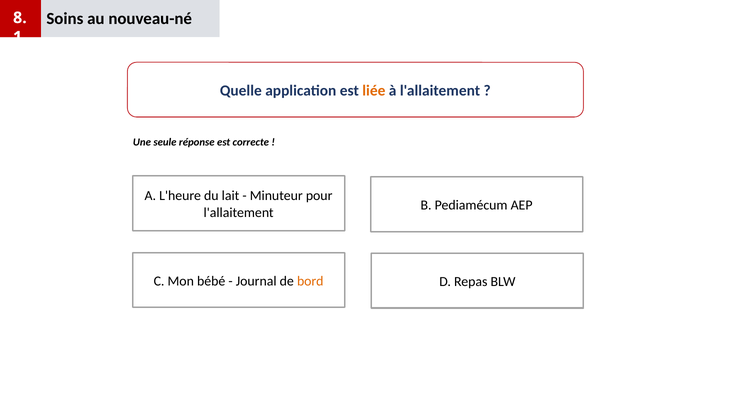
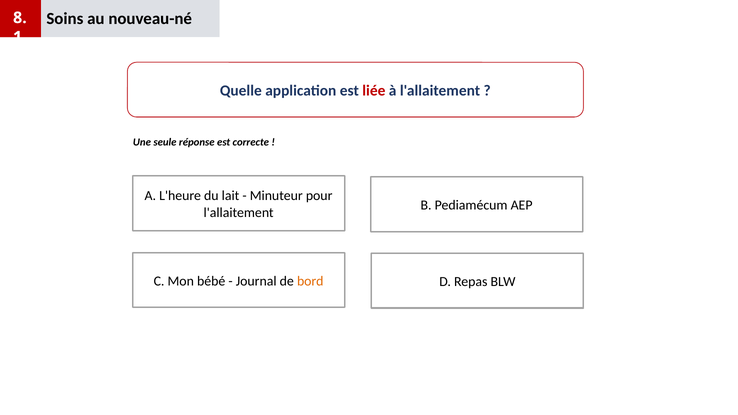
liée colour: orange -> red (374, 91)
